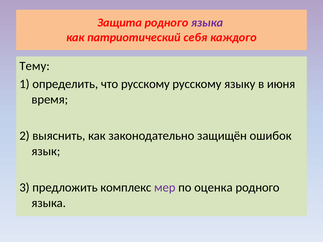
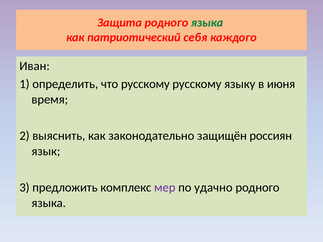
языка colour: purple -> green (207, 23)
Тему: Тему -> Иван (35, 66)
ошибок: ошибок -> россиян (271, 136)
оценка: оценка -> удачно (213, 188)
